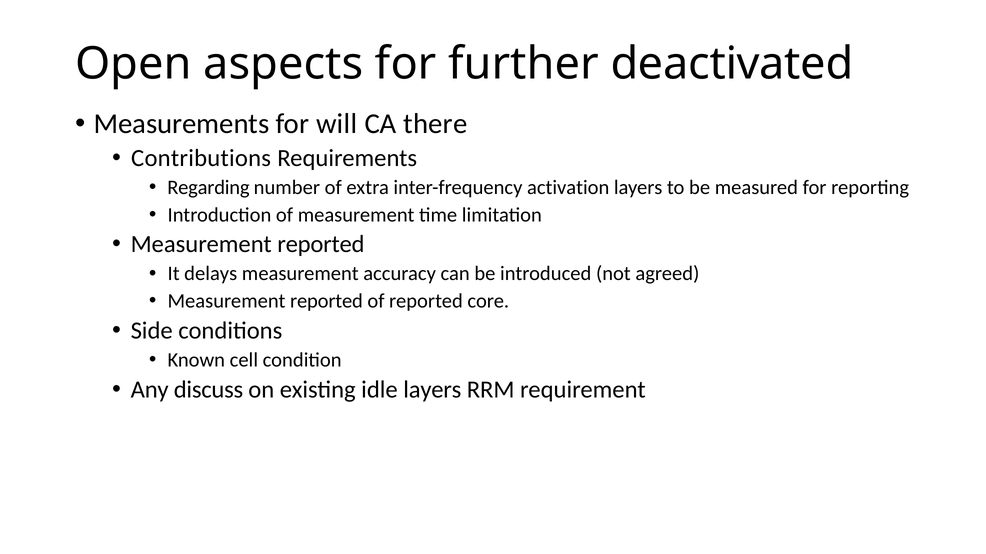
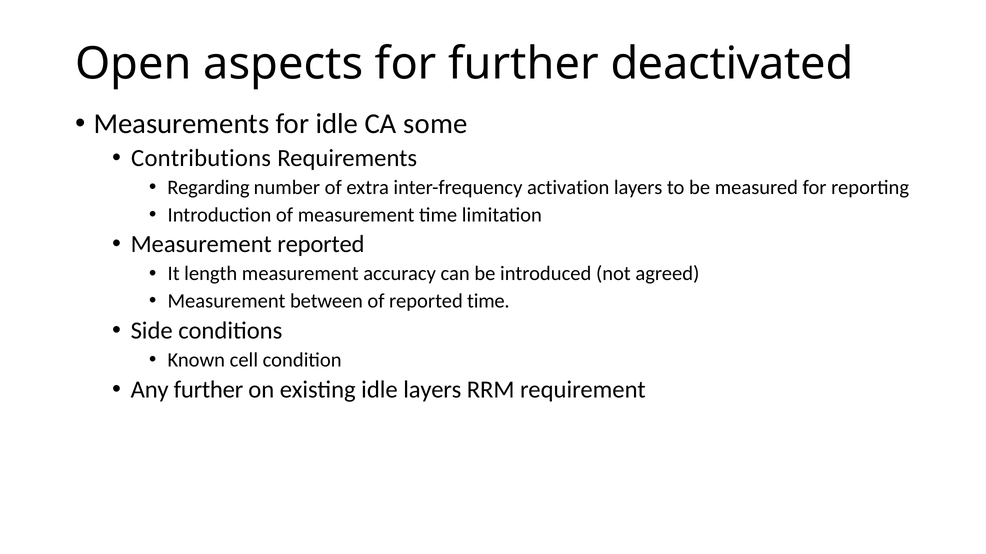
for will: will -> idle (337, 124)
there: there -> some (435, 124)
delays: delays -> length (211, 274)
reported: reported -> between (326, 301)
reported core: core -> time (488, 301)
Any discuss: discuss -> further (208, 390)
